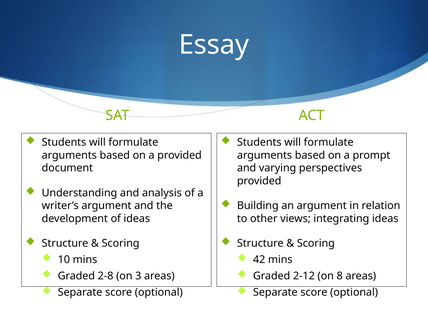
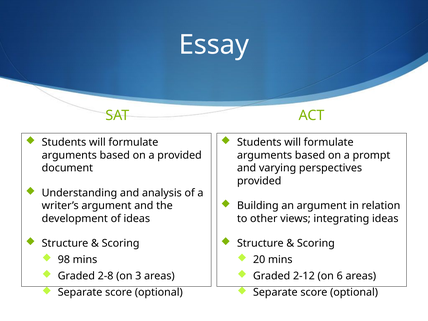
10: 10 -> 98 (64, 260)
42: 42 -> 20 (259, 260)
8: 8 -> 6 (340, 276)
